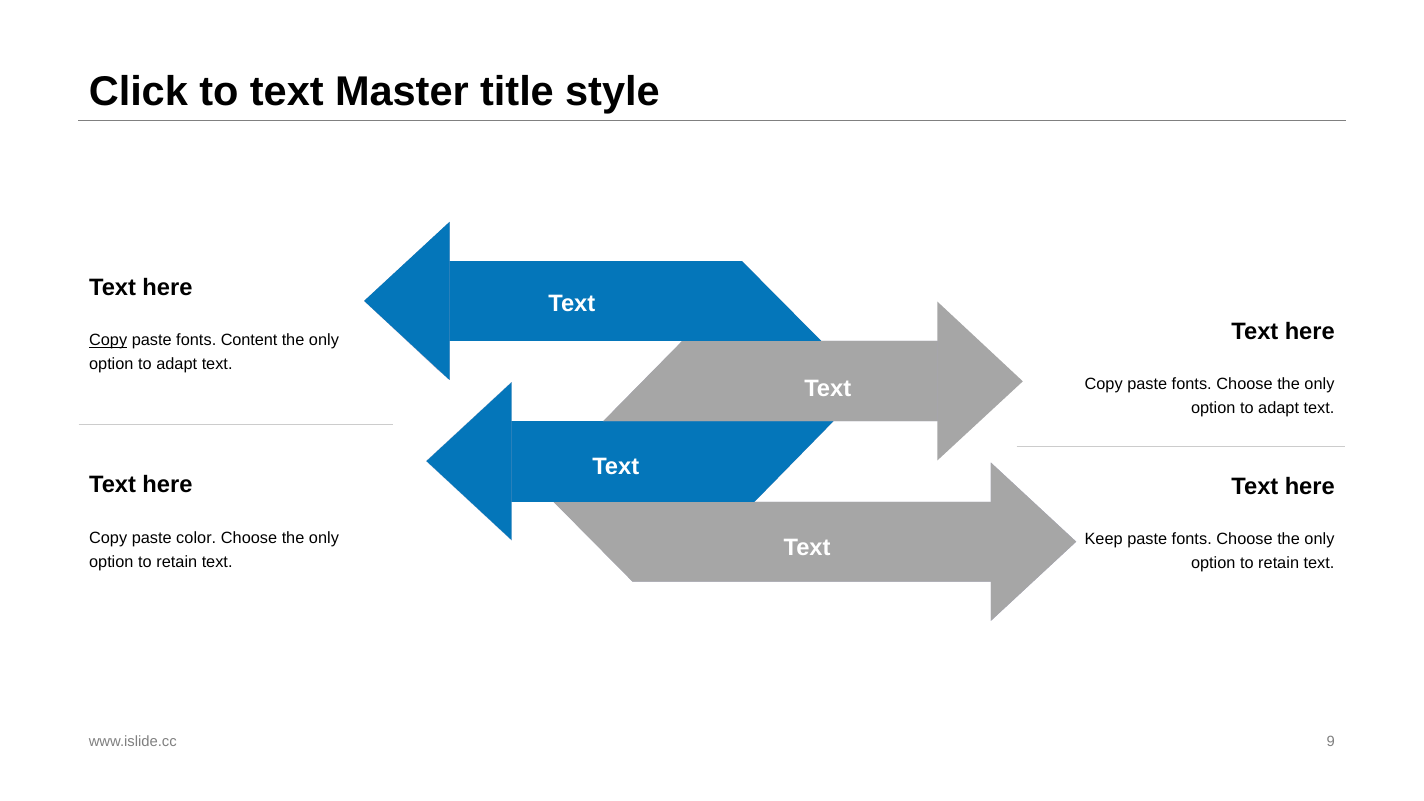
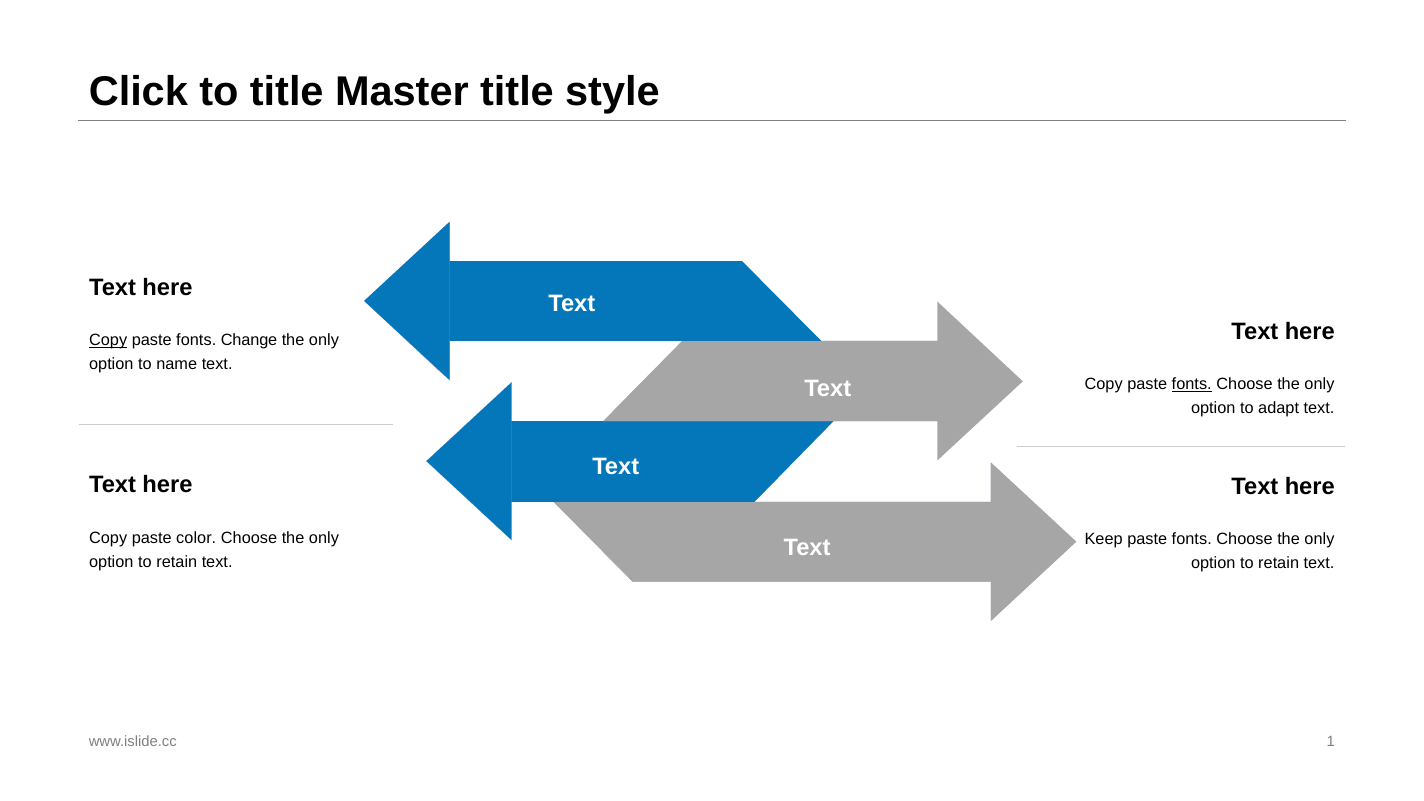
to text: text -> title (287, 92)
Content: Content -> Change (249, 340)
adapt: adapt -> name (177, 364)
fonts underline: none -> present (1192, 384)
9: 9 -> 1 (1331, 742)
